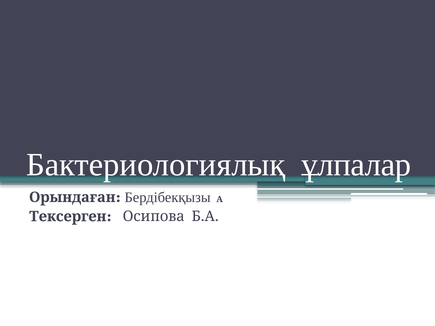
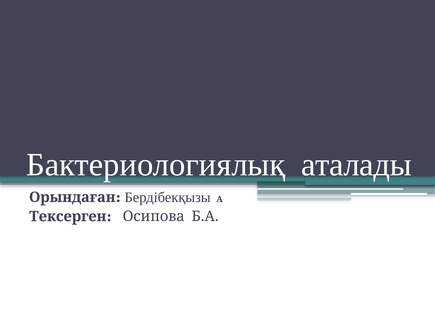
ұлпалар: ұлпалар -> аталады (356, 165)
